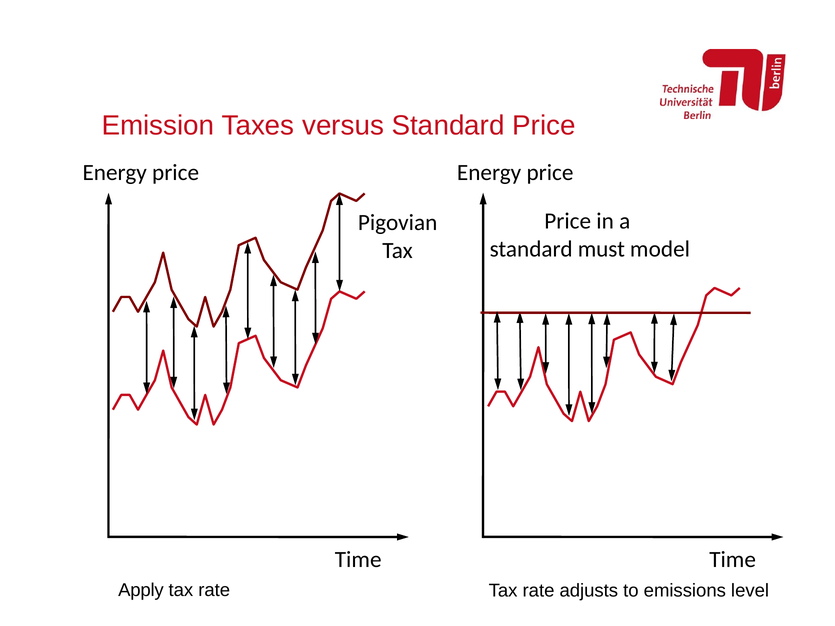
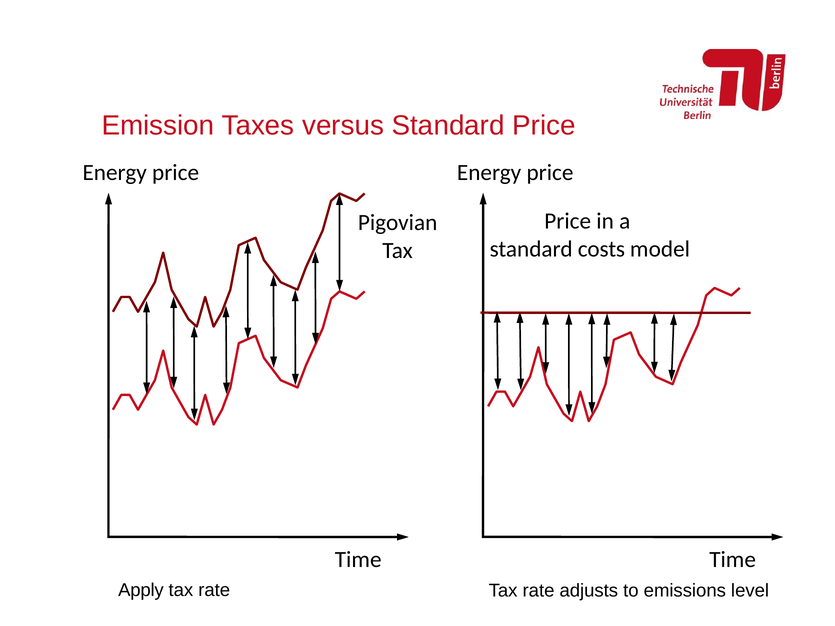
must: must -> costs (601, 249)
